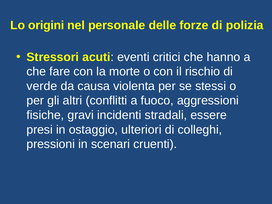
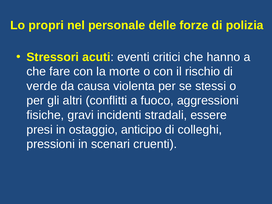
origini: origini -> propri (46, 25)
ulteriori: ulteriori -> anticipo (141, 130)
